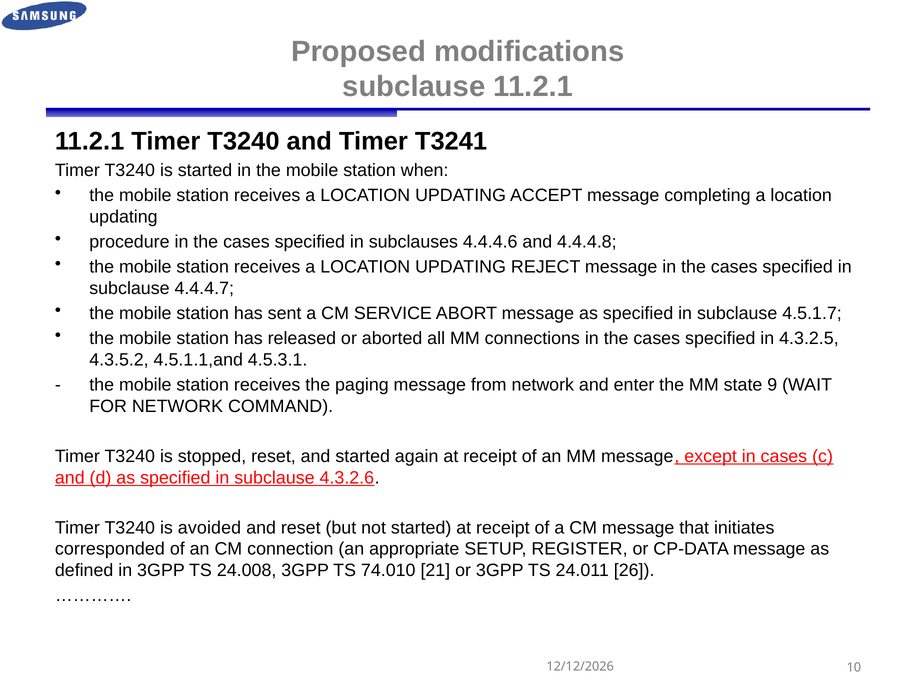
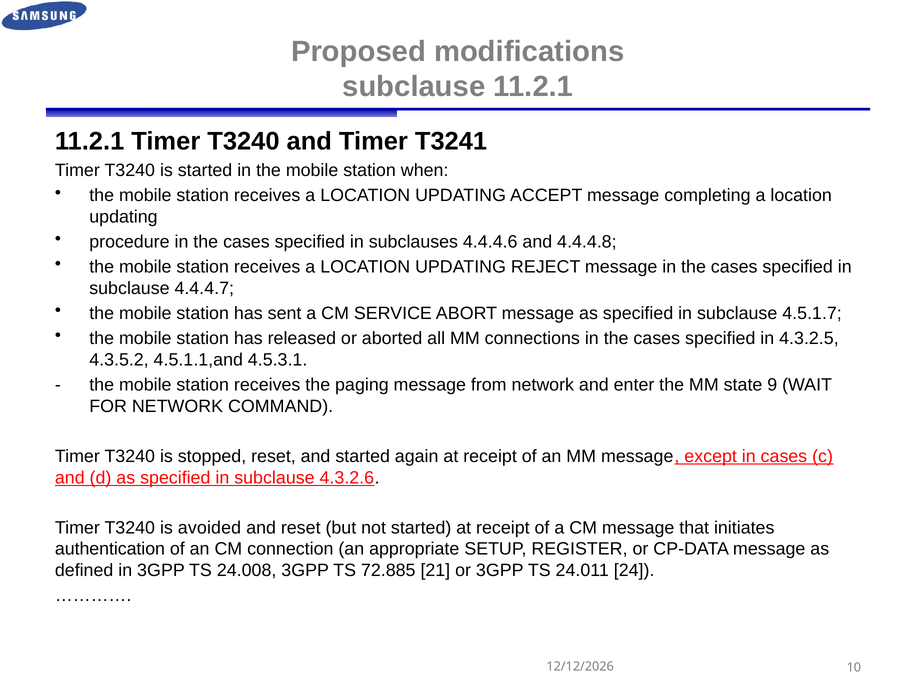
corresponded: corresponded -> authentication (110, 549)
74.010: 74.010 -> 72.885 (388, 570)
26: 26 -> 24 (634, 570)
